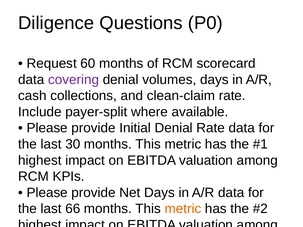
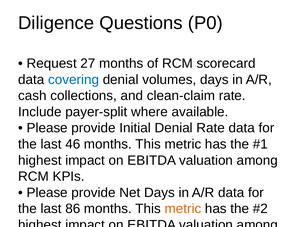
60: 60 -> 27 (88, 64)
covering colour: purple -> blue (74, 80)
30: 30 -> 46 (73, 144)
66: 66 -> 86 (73, 209)
